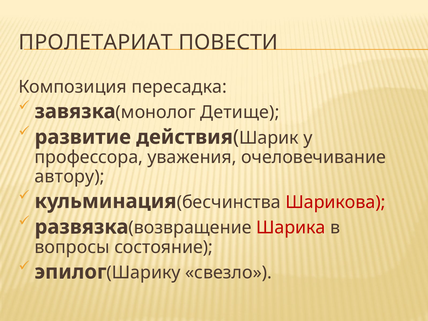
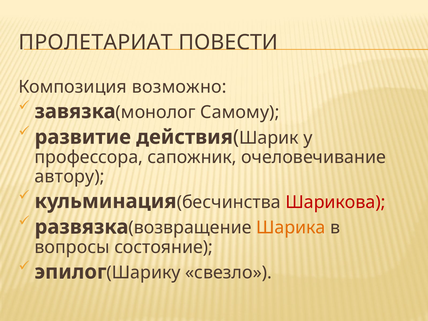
пересадка: пересадка -> возможно (179, 87)
Детище: Детище -> Самому (240, 112)
уважения: уважения -> сапожник (192, 157)
Шарика colour: red -> orange (291, 228)
